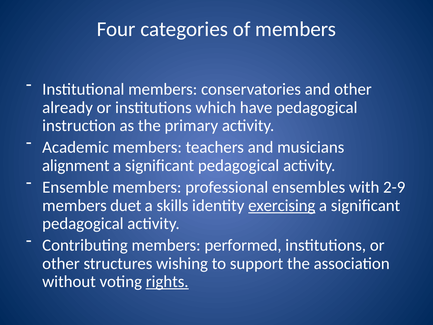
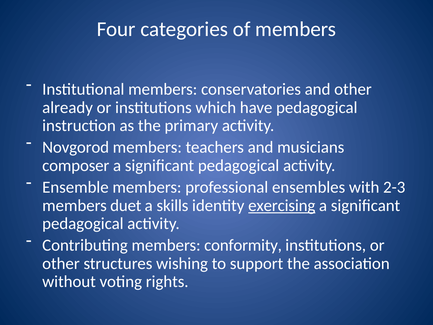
Academic: Academic -> Novgorod (76, 147)
alignment: alignment -> composer (76, 165)
2-9: 2-9 -> 2-3 (394, 187)
performed: performed -> conformity (243, 245)
rights underline: present -> none (167, 282)
